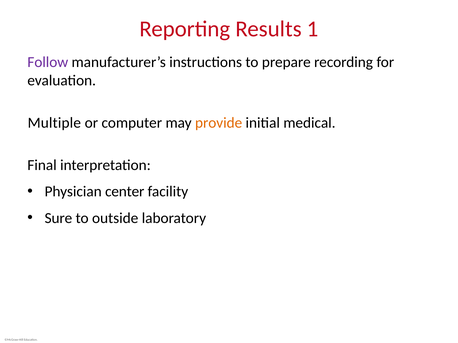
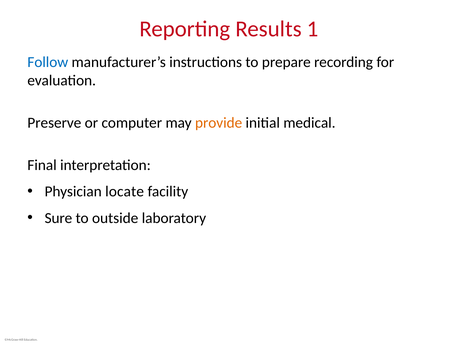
Follow colour: purple -> blue (48, 62)
Multiple: Multiple -> Preserve (54, 123)
center: center -> locate (125, 192)
